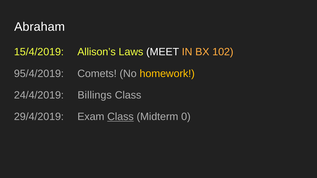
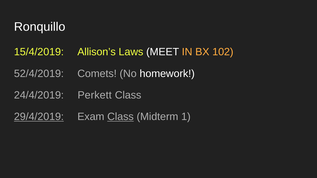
Abraham: Abraham -> Ronquillo (40, 27)
95/4/2019: 95/4/2019 -> 52/4/2019 (39, 74)
homework colour: yellow -> white (167, 74)
Billings: Billings -> Perkett (95, 95)
29/4/2019 underline: none -> present (39, 117)
0: 0 -> 1 (186, 117)
